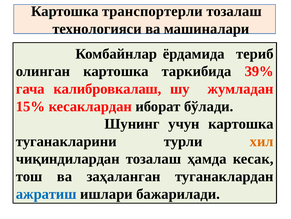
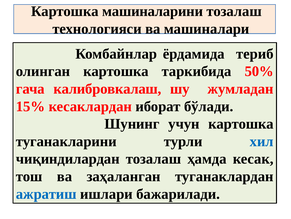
транспортерли: транспортерли -> машиналарини (153, 11)
39%: 39% -> 50% (259, 71)
хил colour: orange -> blue (262, 141)
